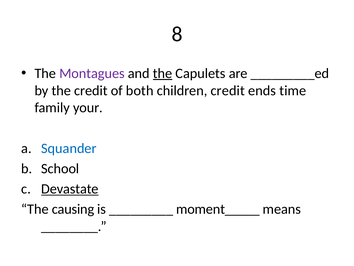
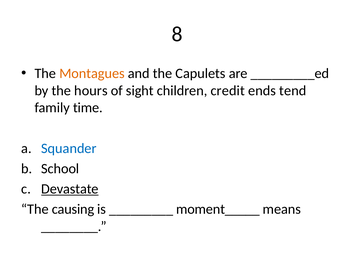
Montagues colour: purple -> orange (92, 73)
the underline: present -> none (163, 73)
the credit: credit -> hours (91, 90)
both: both -> sight (140, 90)
time: time -> tend (293, 90)
your: your -> time (88, 108)
